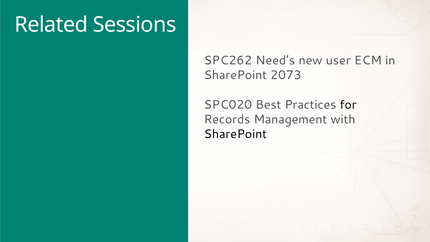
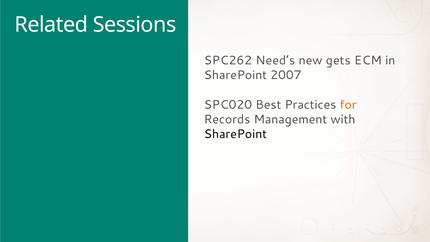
user: user -> gets (338, 60)
2073: 2073 -> 2007 (286, 75)
for colour: black -> orange (348, 105)
